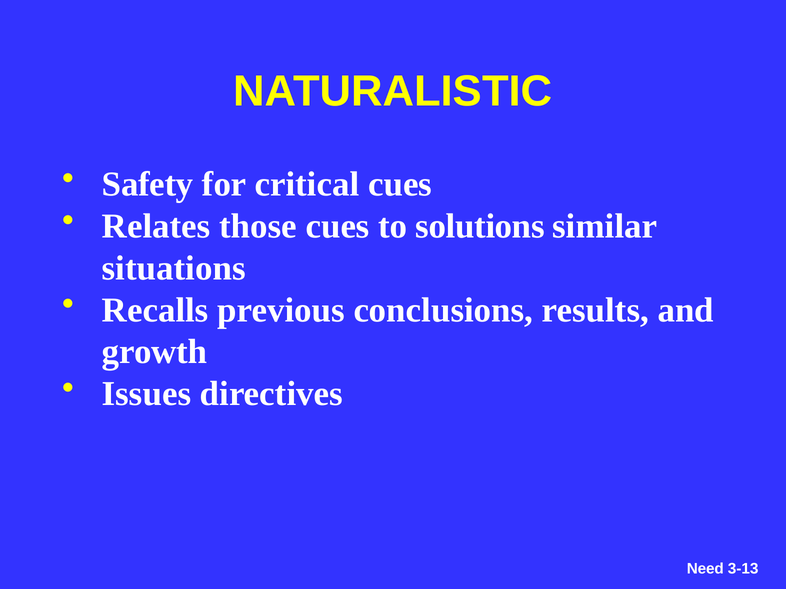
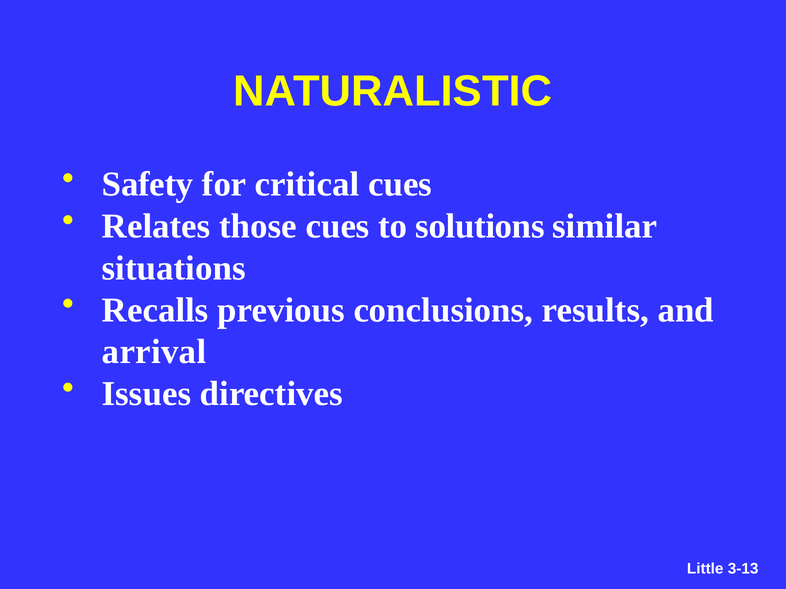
growth: growth -> arrival (154, 352)
Need: Need -> Little (705, 569)
